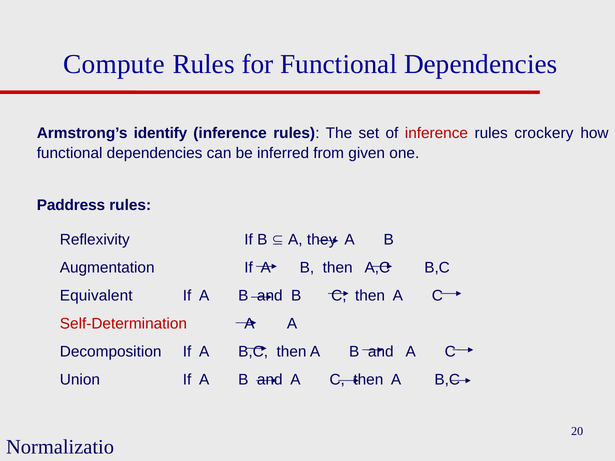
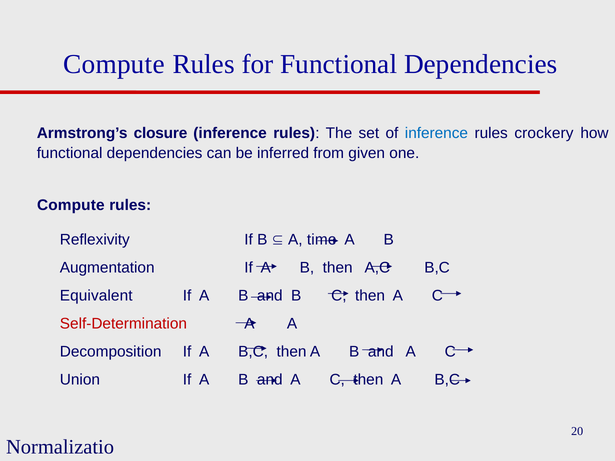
identify: identify -> closure (160, 133)
inference colour: red -> blue (436, 133)
Paddress: Paddress -> Compute (71, 205)
they: they -> time (322, 240)
